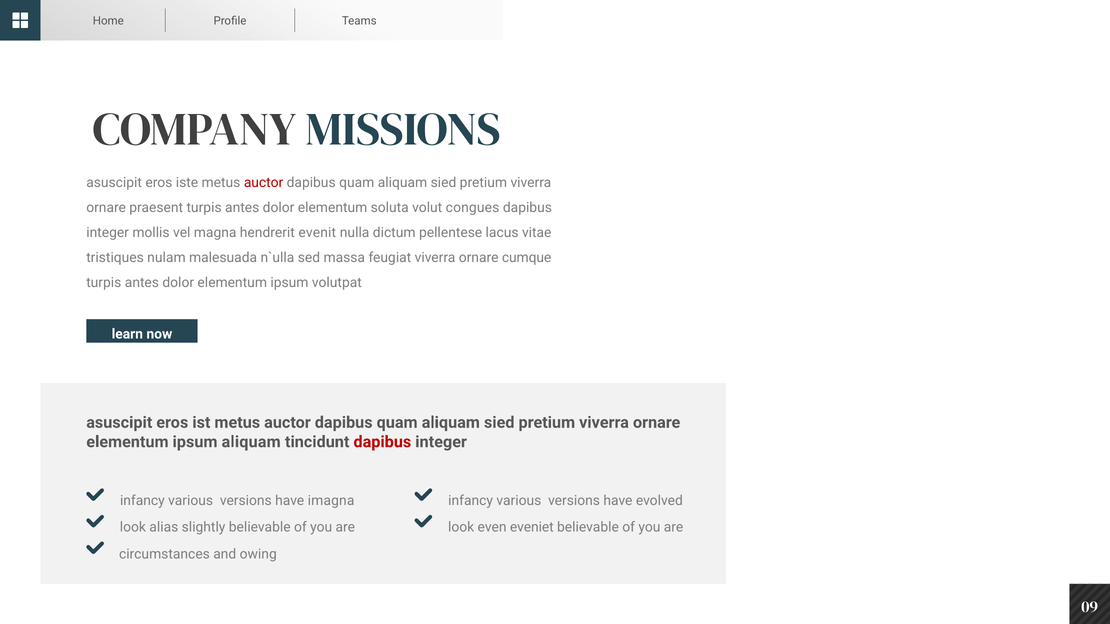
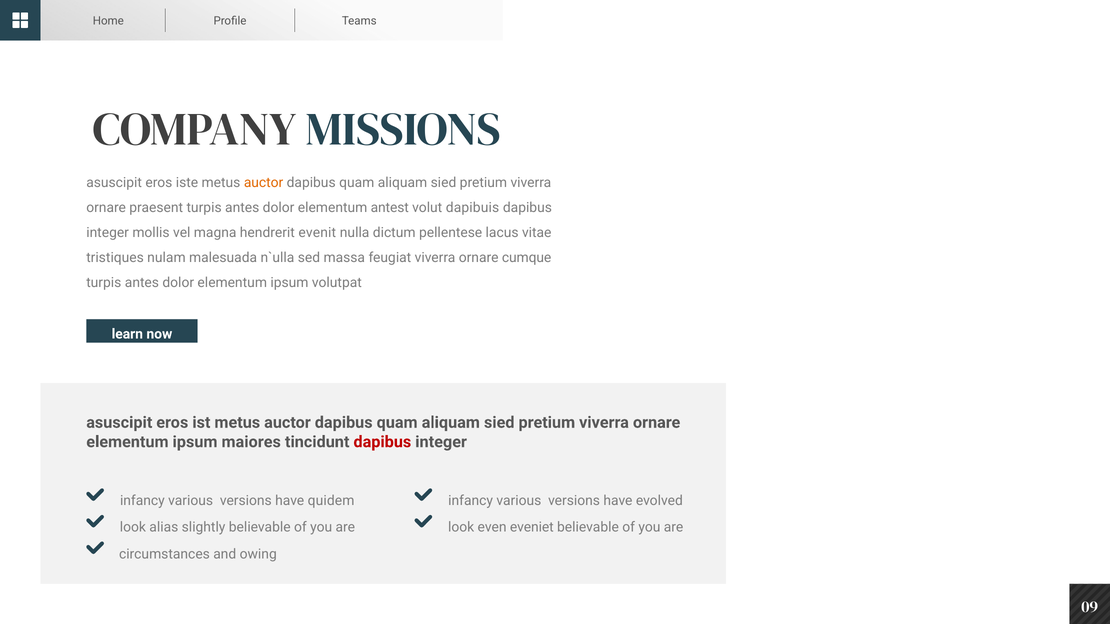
auctor colour: red -> orange (264, 183)
soluta: soluta -> antest (390, 208)
congues: congues -> dapibuis (473, 208)
ipsum aliquam: aliquam -> maiores (251, 442)
imagna: imagna -> quidem (331, 501)
